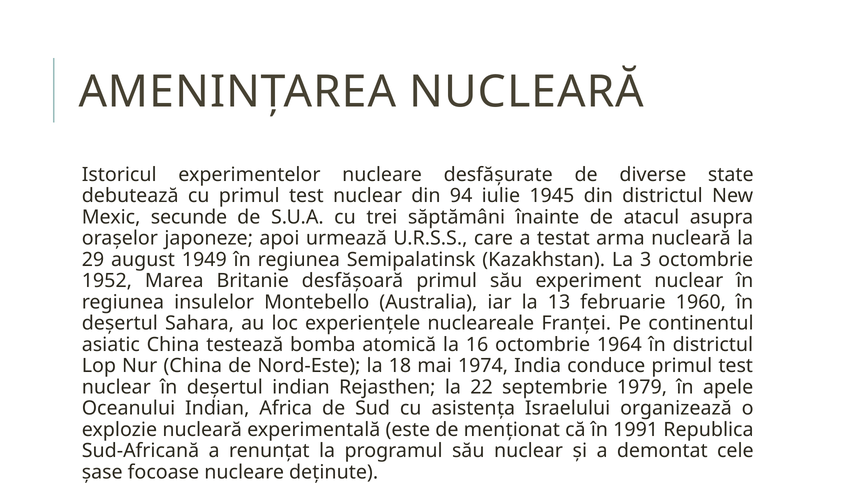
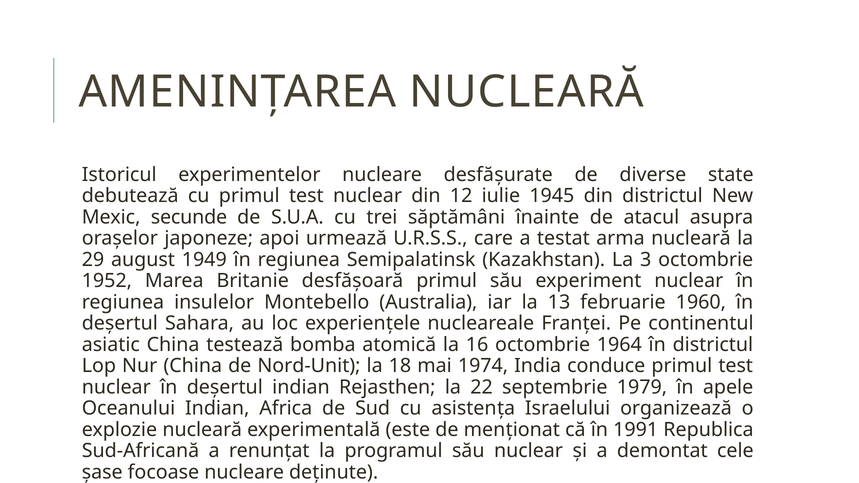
94: 94 -> 12 (461, 196)
Nord-Este: Nord-Este -> Nord-Unit (309, 366)
